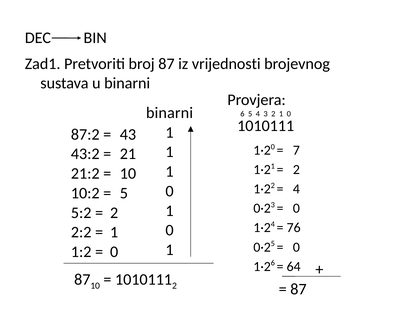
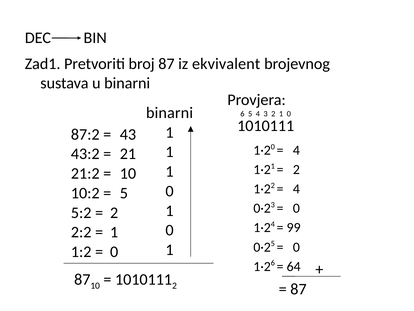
vrijednosti: vrijednosti -> ekvivalent (226, 64)
7: 7 -> 4 (296, 150)
76: 76 -> 99 (294, 227)
